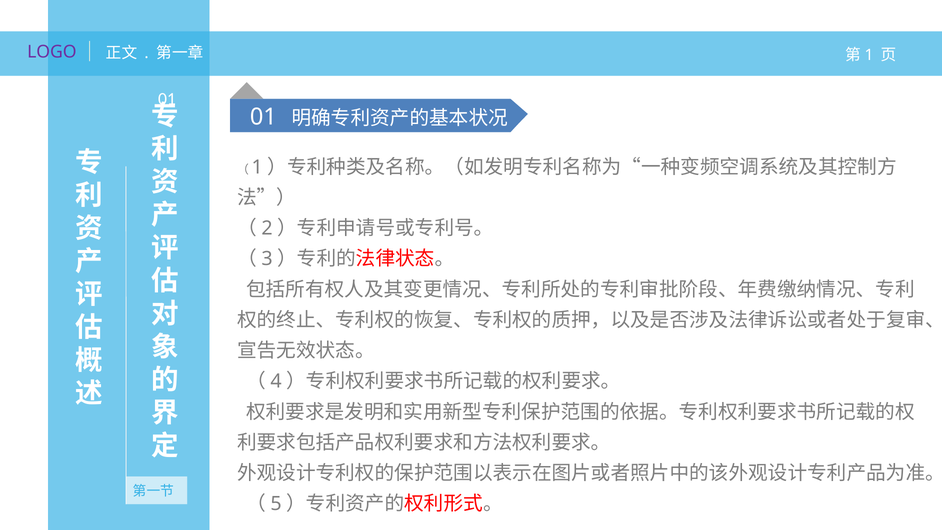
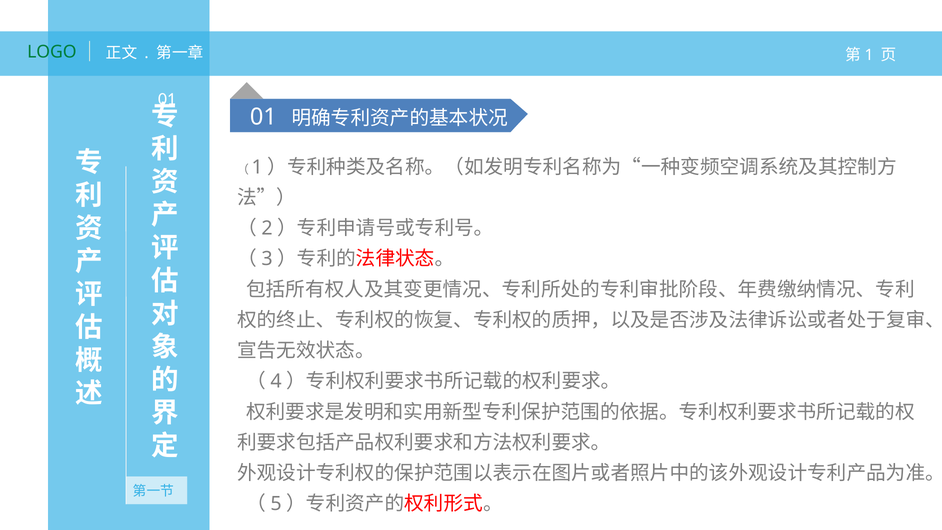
LOGO colour: purple -> green (52, 52)
